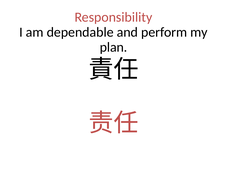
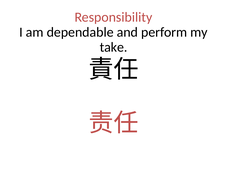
plan: plan -> take (114, 47)
